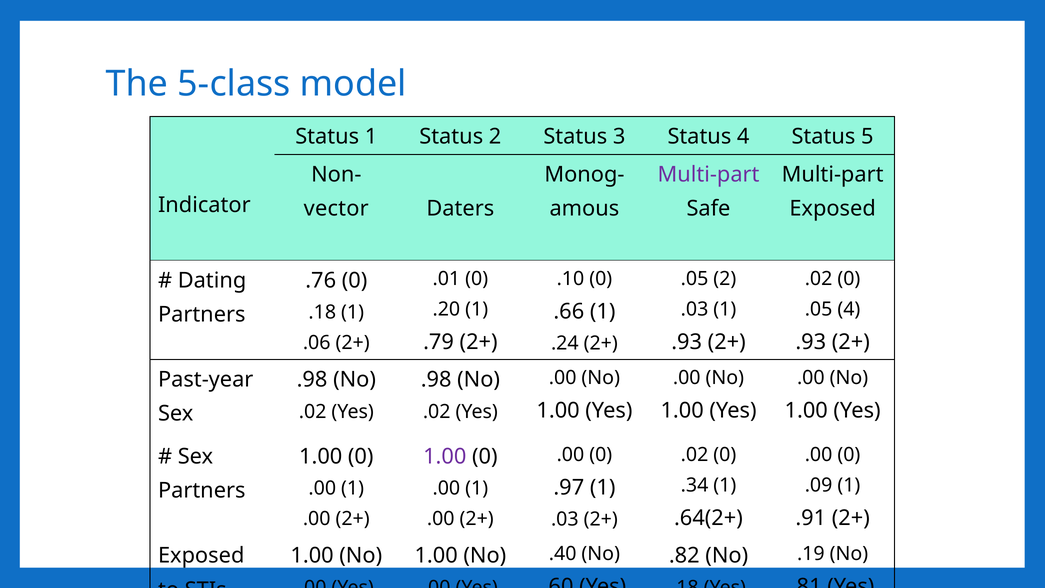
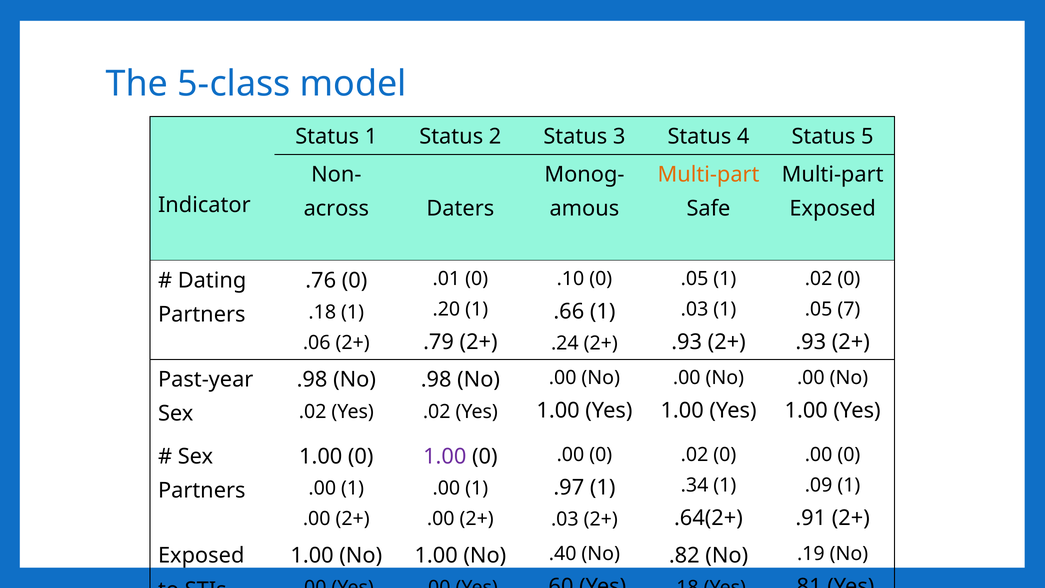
Multi-part colour: purple -> orange (709, 174)
vector: vector -> across (336, 209)
.05 2: 2 -> 1 (725, 279)
.05 4: 4 -> 7 (849, 309)
